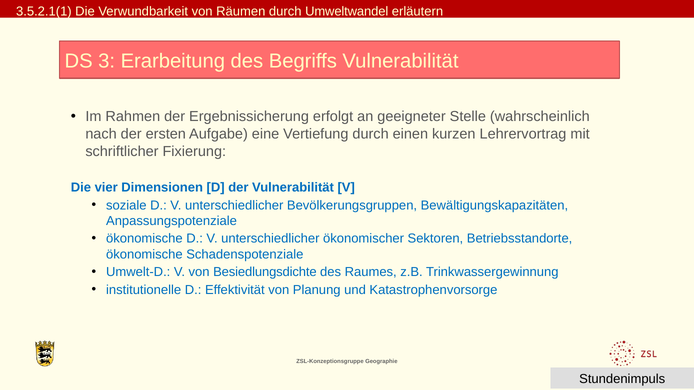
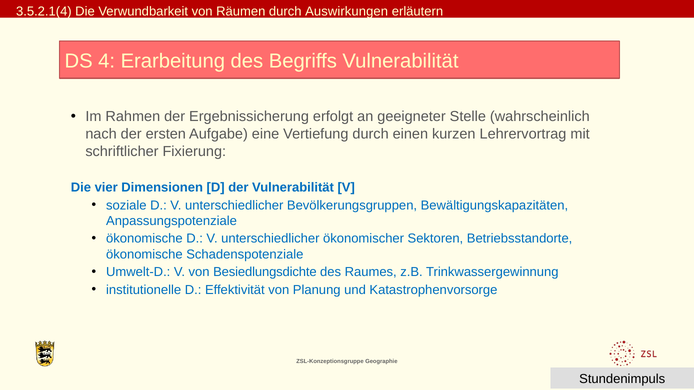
3.5.2.1(1: 3.5.2.1(1 -> 3.5.2.1(4 (44, 11)
Umweltwandel: Umweltwandel -> Auswirkungen (347, 11)
3: 3 -> 4 (107, 61)
